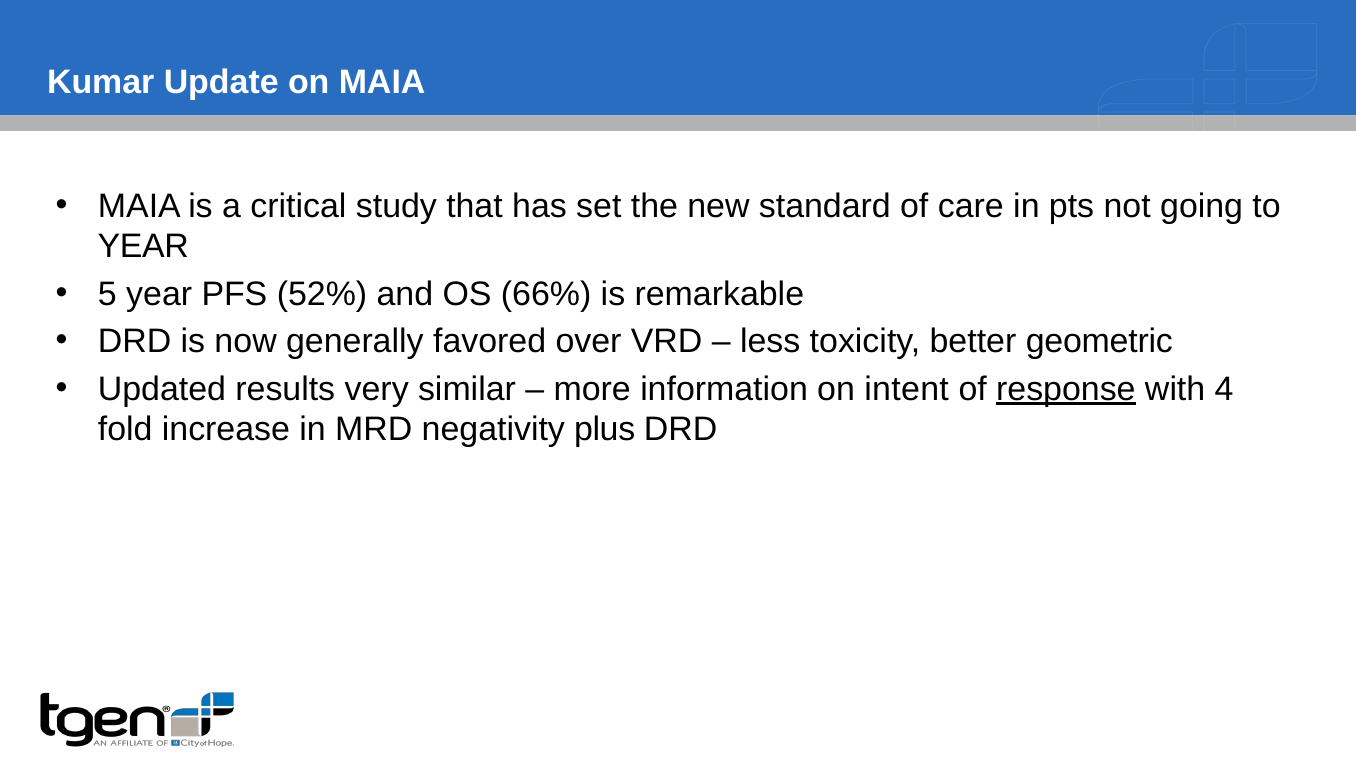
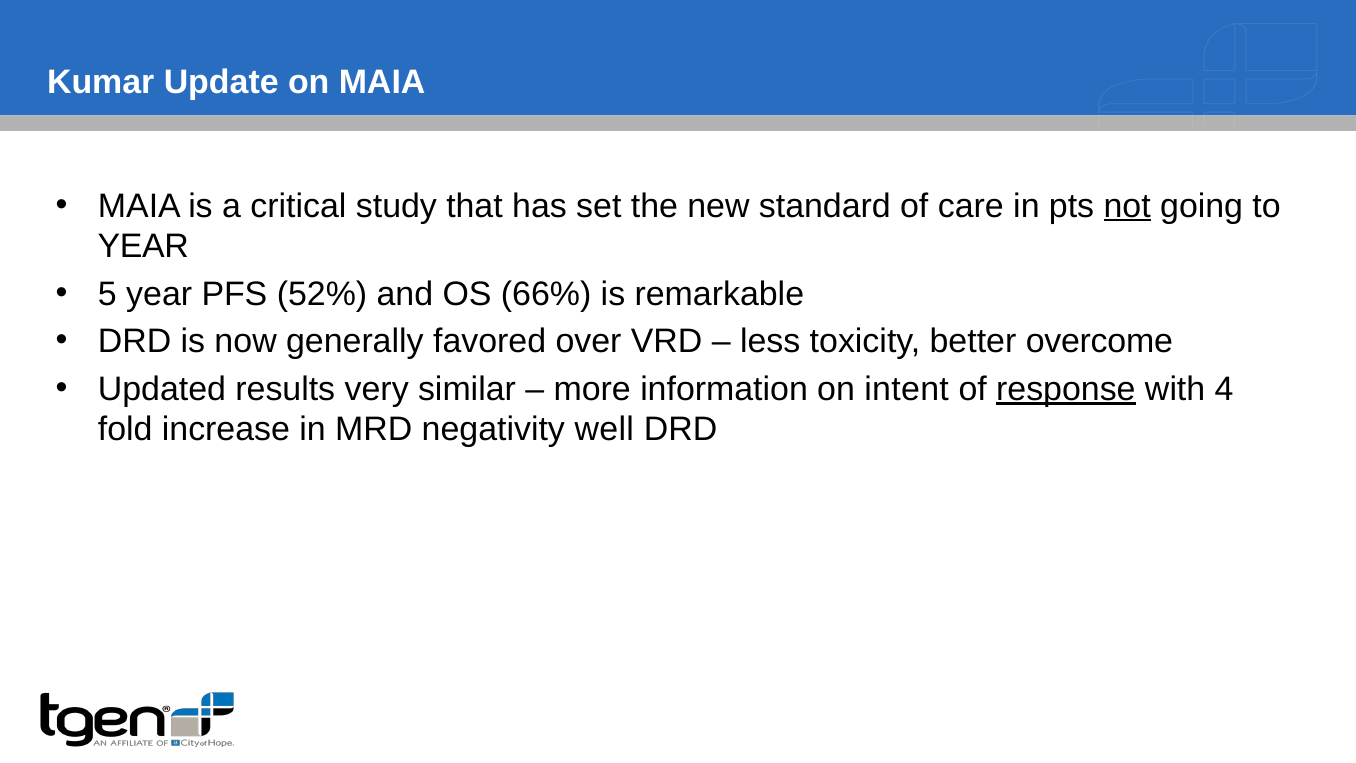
not underline: none -> present (1127, 206)
geometric: geometric -> overcome (1099, 341)
plus: plus -> well (604, 429)
